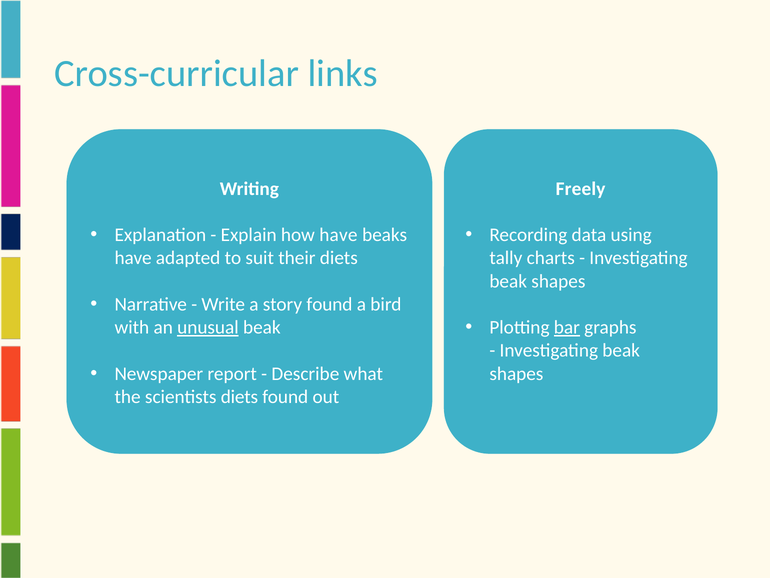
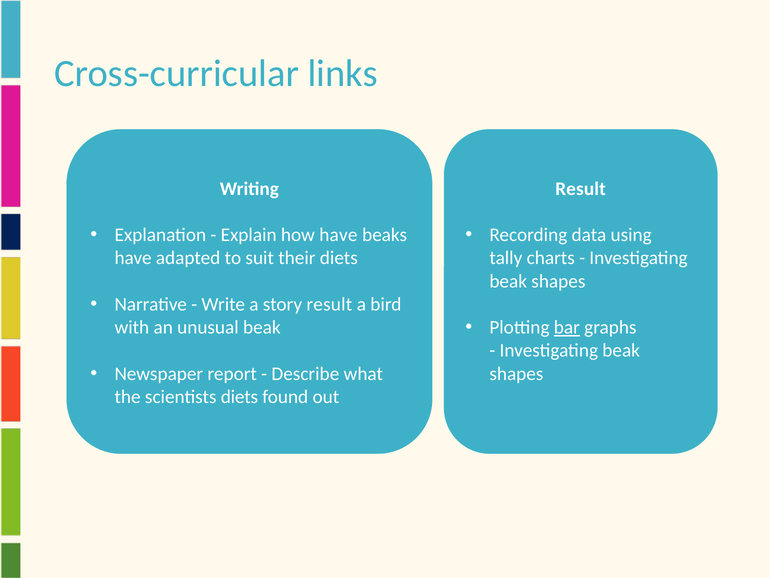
Freely: Freely -> Result (581, 189)
story found: found -> result (329, 304)
unusual underline: present -> none (208, 327)
